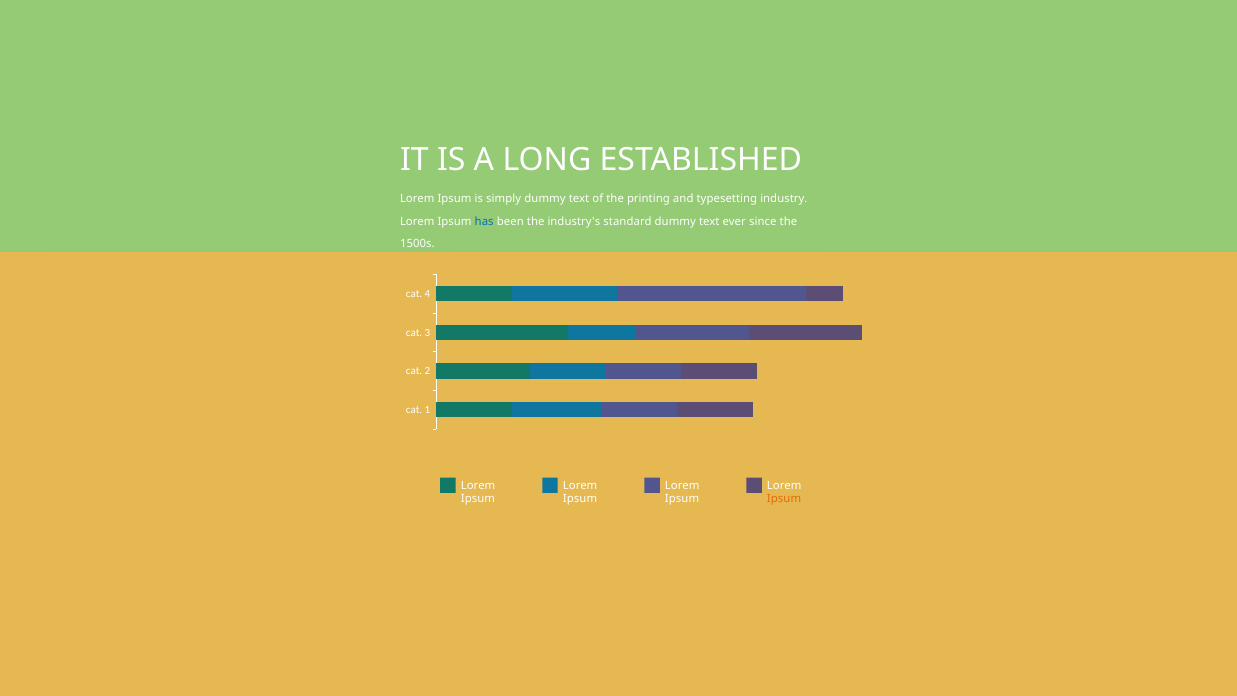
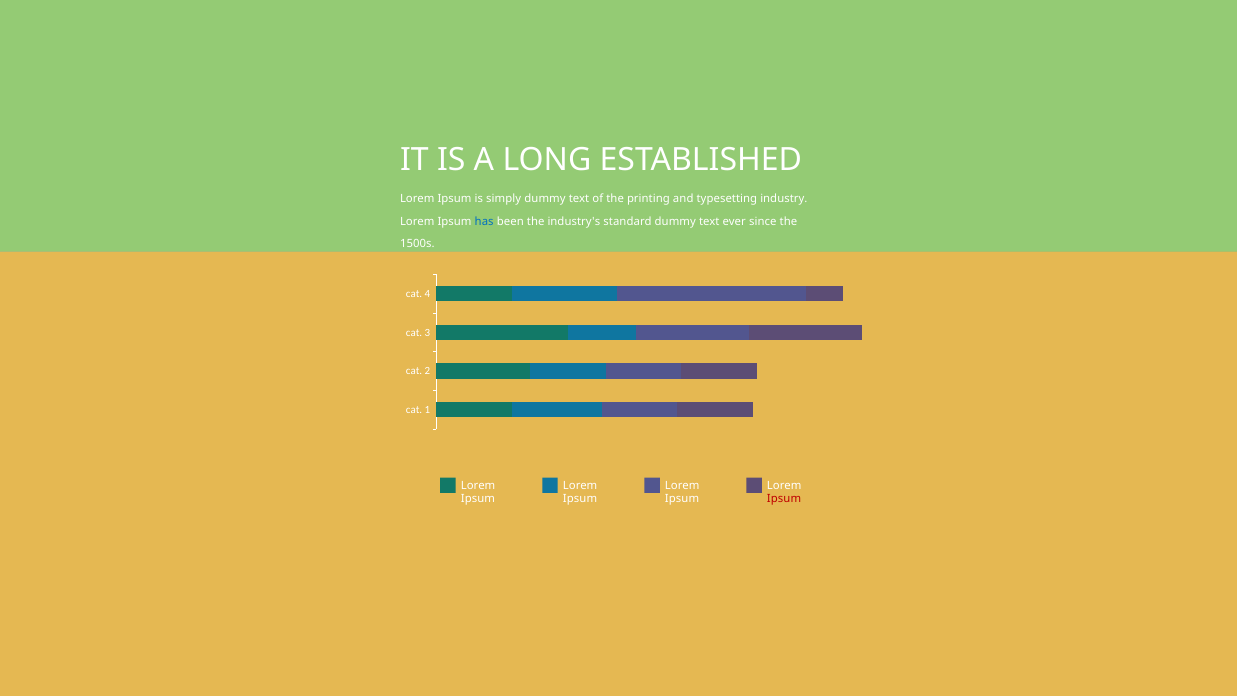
Ipsum colour: orange -> red (784, 499)
